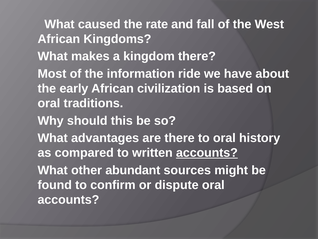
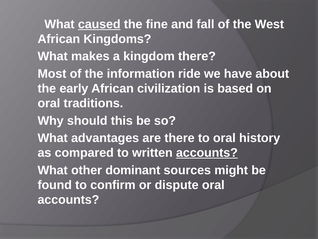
caused underline: none -> present (99, 24)
rate: rate -> fine (157, 24)
abundant: abundant -> dominant (133, 170)
